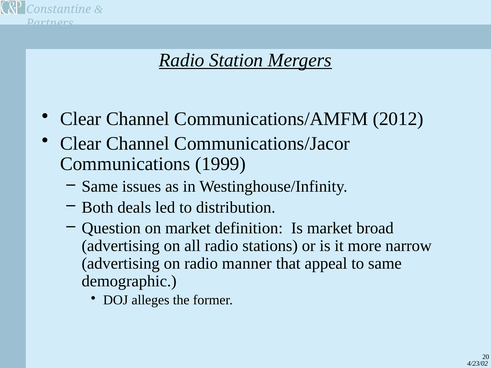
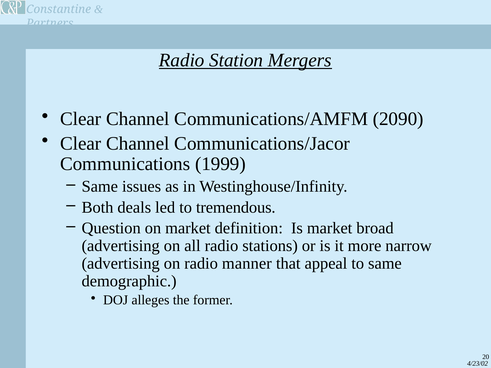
2012: 2012 -> 2090 (398, 119)
distribution: distribution -> tremendous (236, 207)
